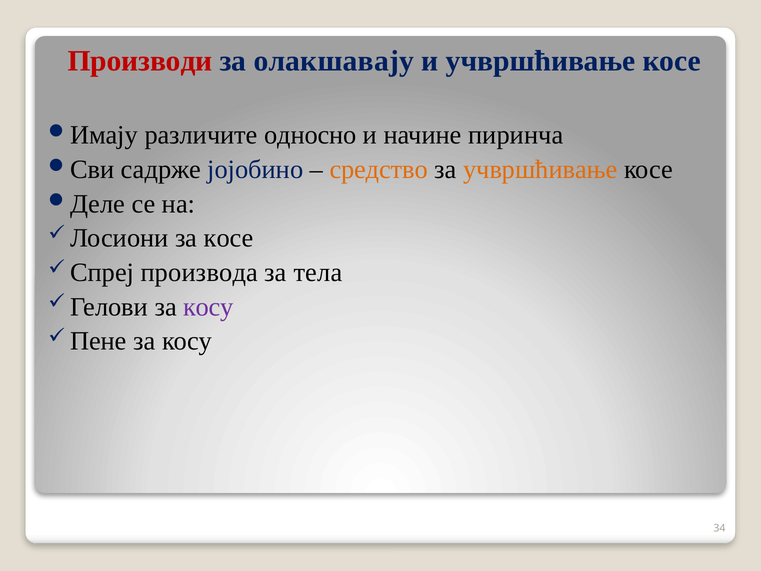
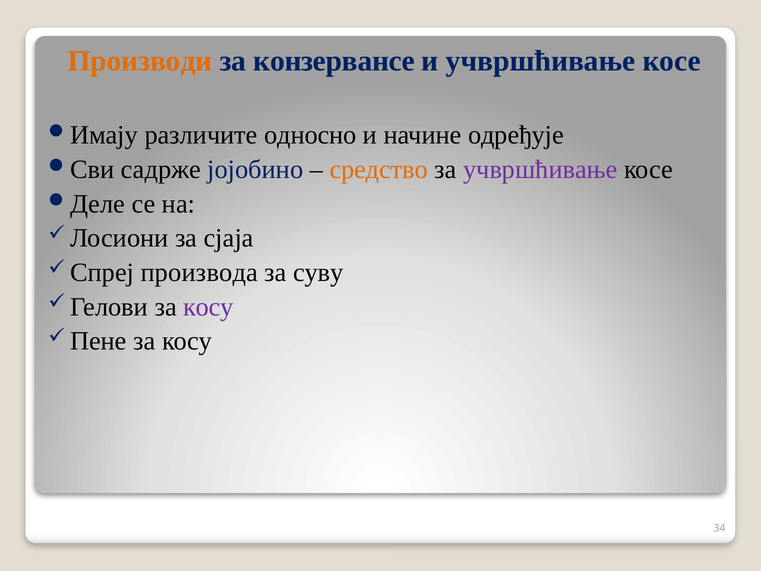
Производи colour: red -> orange (140, 61)
олакшавају: олакшавају -> конзервансе (334, 61)
пиринча: пиринча -> одређује (516, 135)
учвршћивање colour: orange -> purple (540, 169)
за косе: косе -> сјаја (229, 238)
тела: тела -> суву (318, 272)
